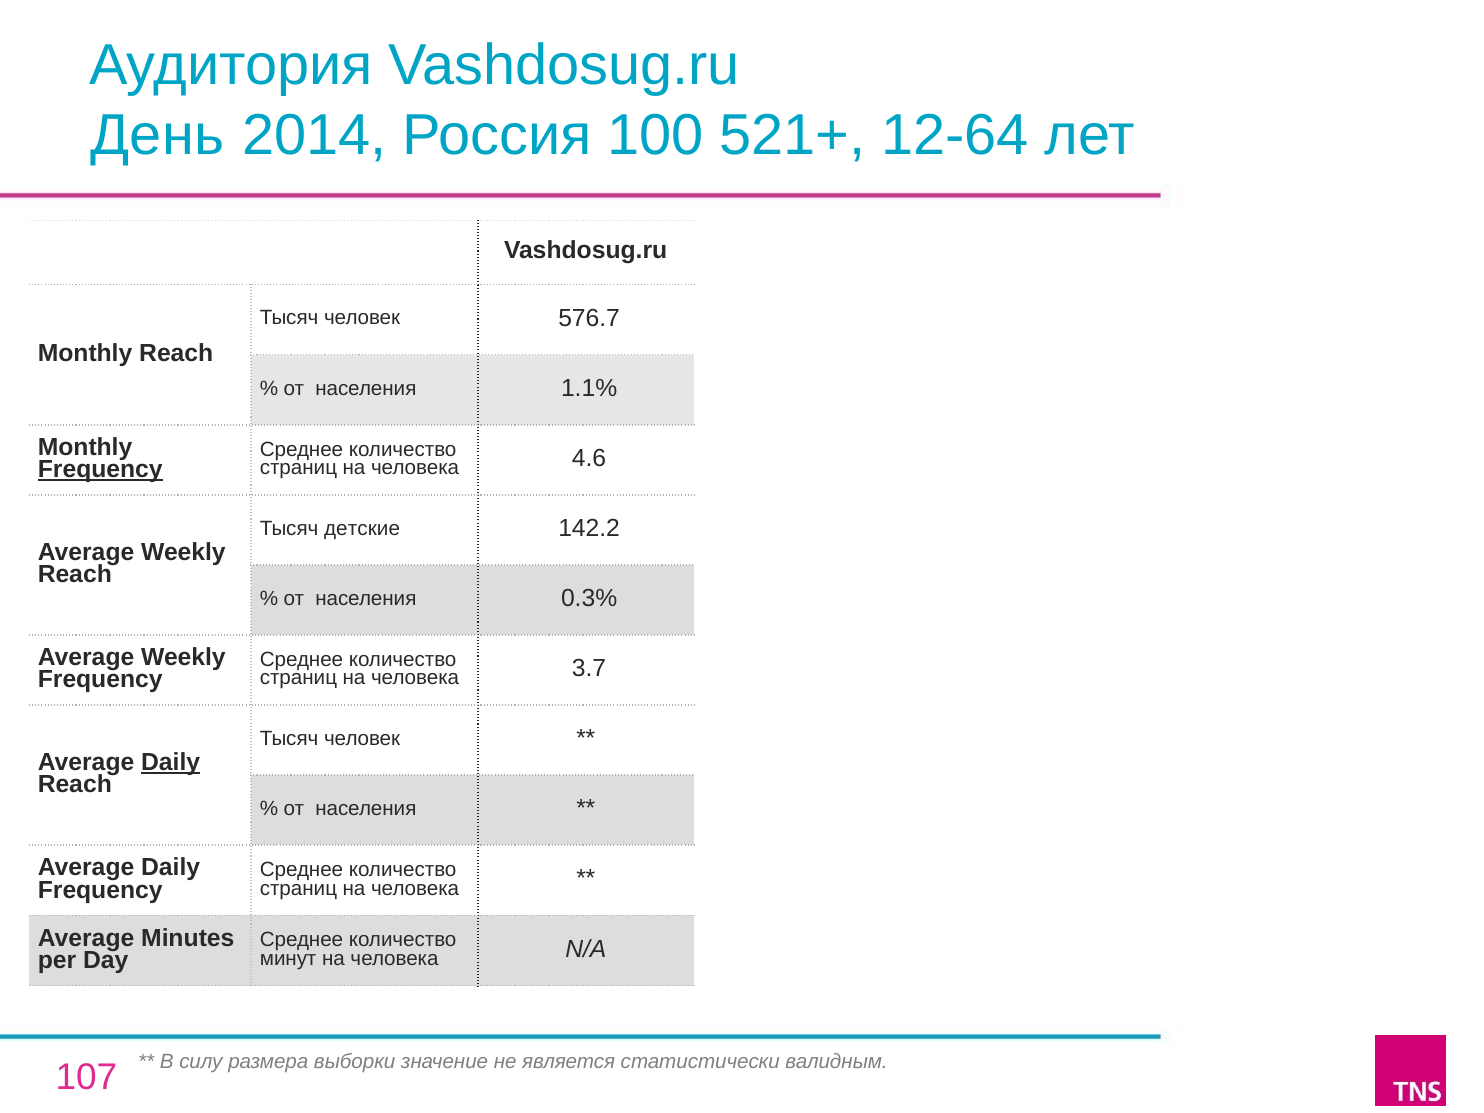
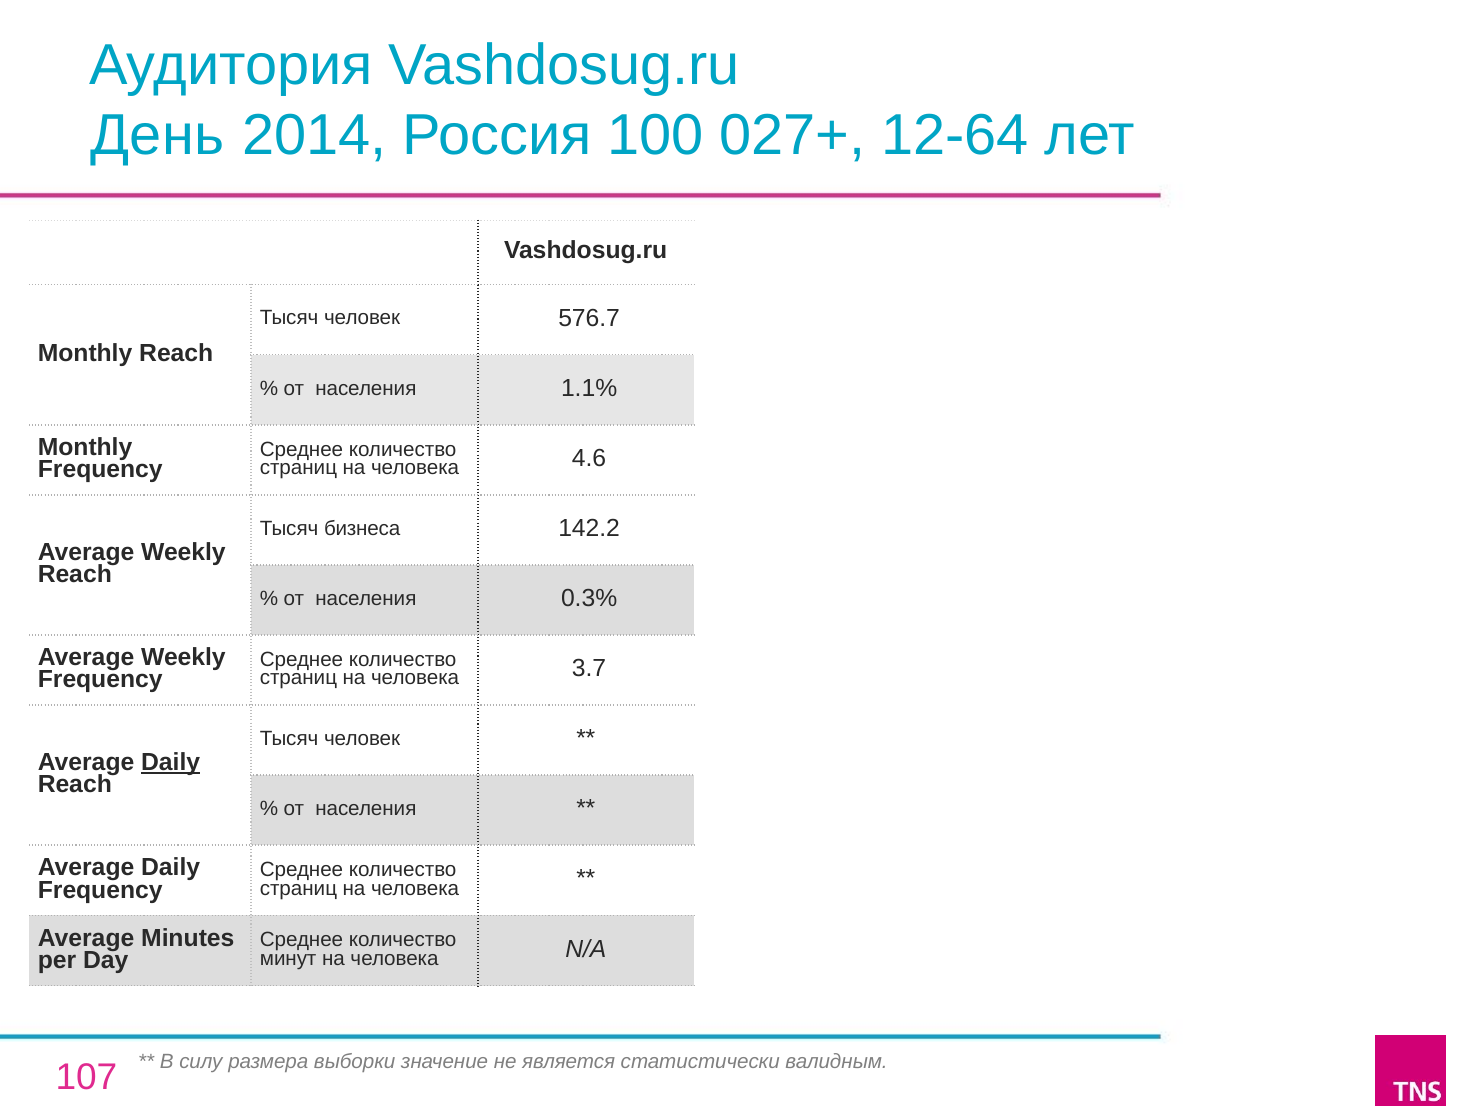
521+: 521+ -> 027+ (793, 135)
Frequency underline: present -> none (100, 469)
детские: детские -> бизнеса (362, 528)
